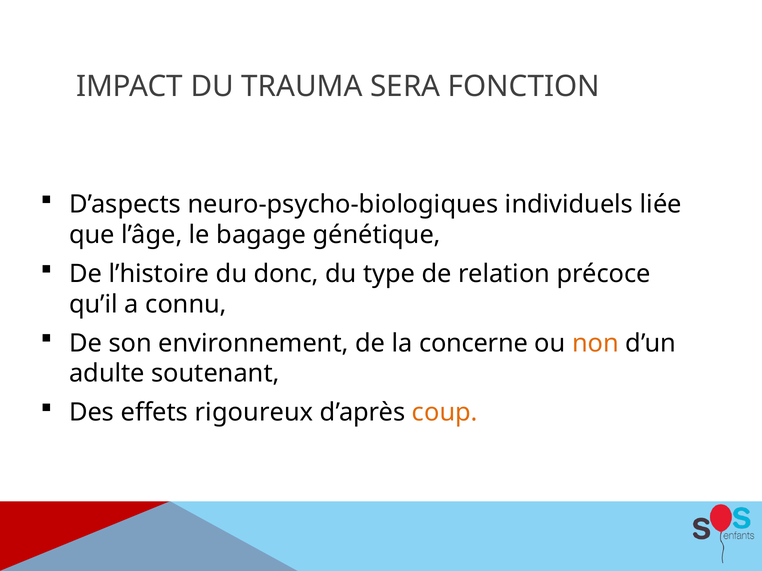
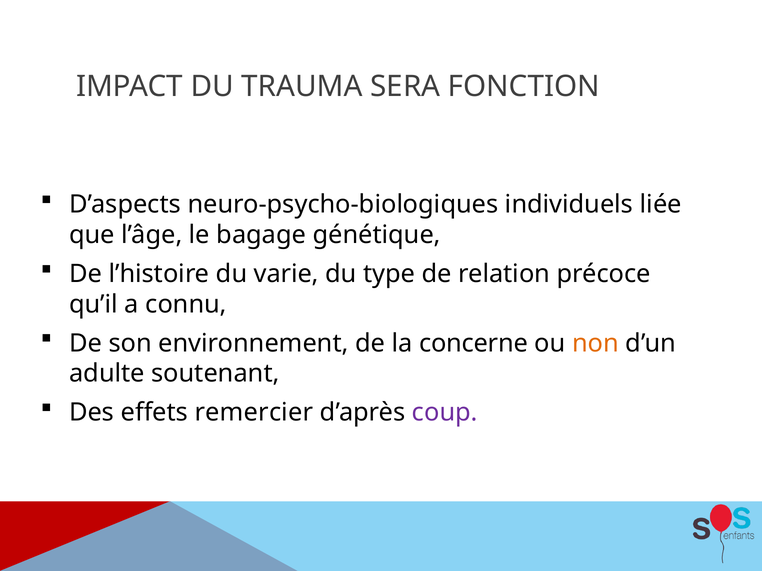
donc: donc -> varie (286, 274)
rigoureux: rigoureux -> remercier (254, 413)
coup colour: orange -> purple (445, 413)
